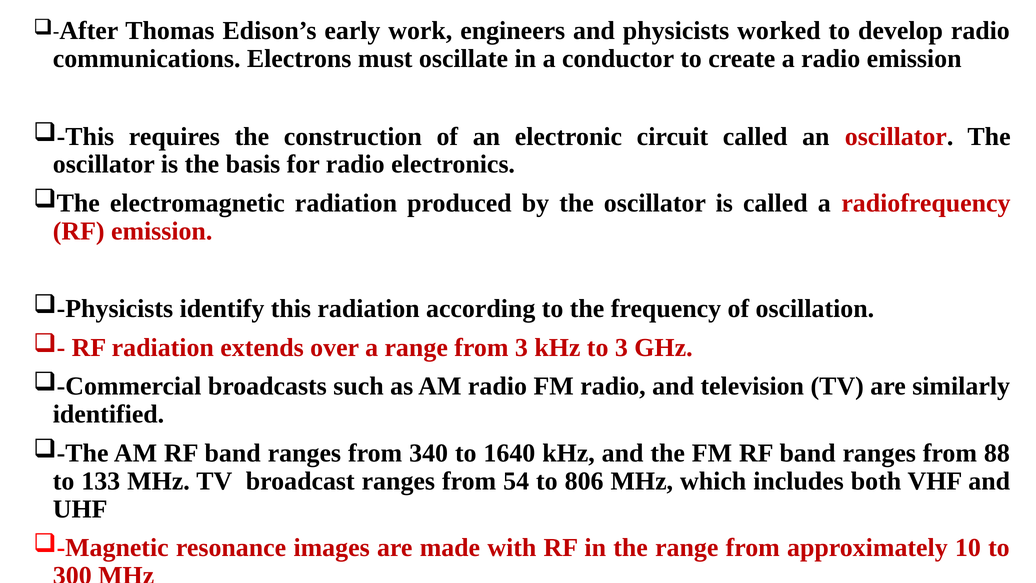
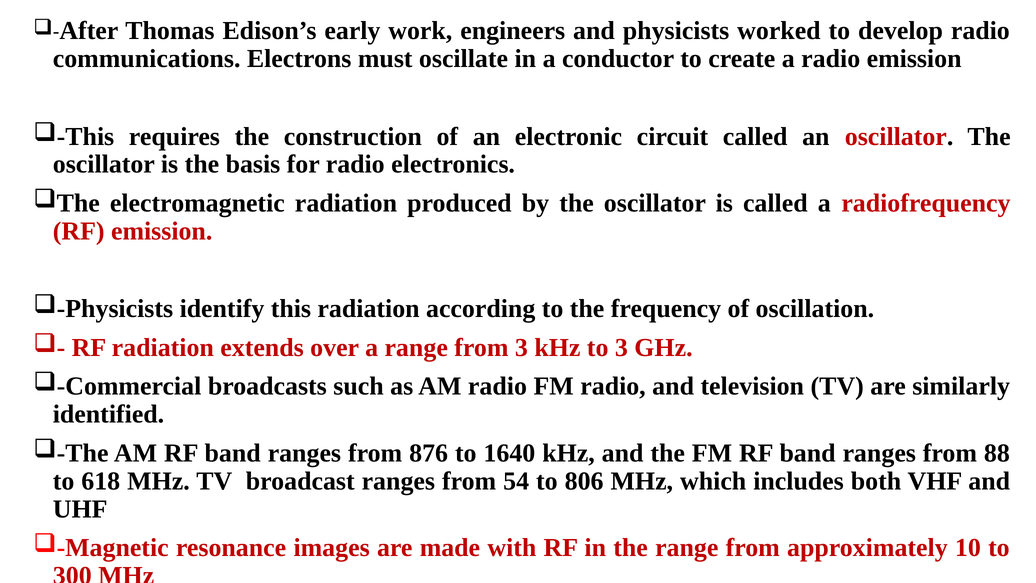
340: 340 -> 876 (429, 453)
133: 133 -> 618 (101, 481)
